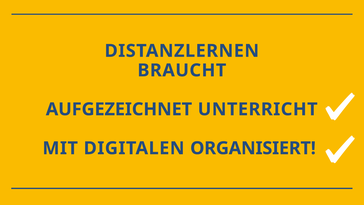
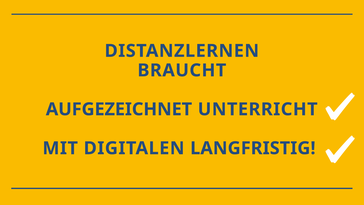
ORGANISIERT: ORGANISIERT -> LANGFRISTIG (253, 148)
